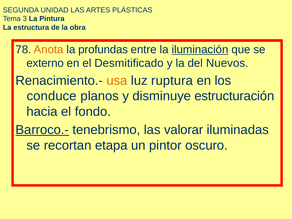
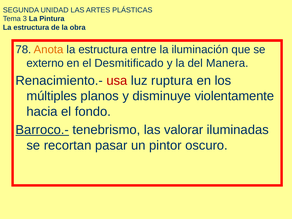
profundas: profundas -> estructura (103, 50)
iluminación underline: present -> none (200, 50)
Nuevos: Nuevos -> Manera (227, 63)
usa colour: orange -> red (117, 81)
conduce: conduce -> múltiples (52, 96)
estructuración: estructuración -> violentamente (234, 96)
etapa: etapa -> pasar (111, 145)
